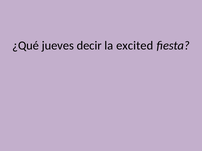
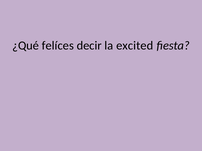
jueves: jueves -> felíces (58, 46)
